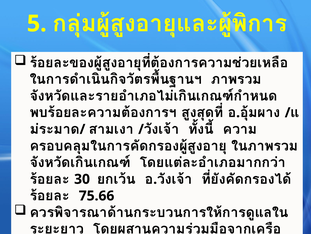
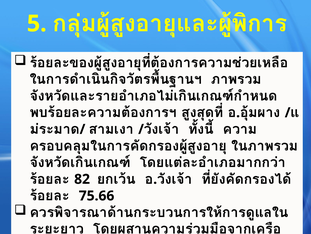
30: 30 -> 82 (82, 179)
